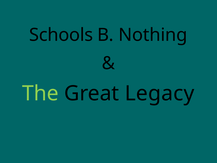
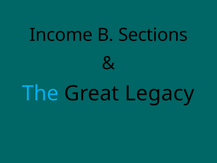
Schools: Schools -> Income (61, 35)
Nothing: Nothing -> Sections (153, 35)
The colour: light green -> light blue (40, 93)
